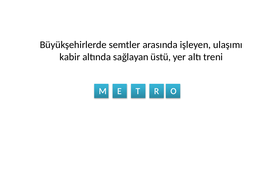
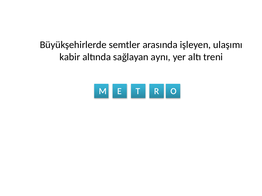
üstü: üstü -> aynı (161, 57)
